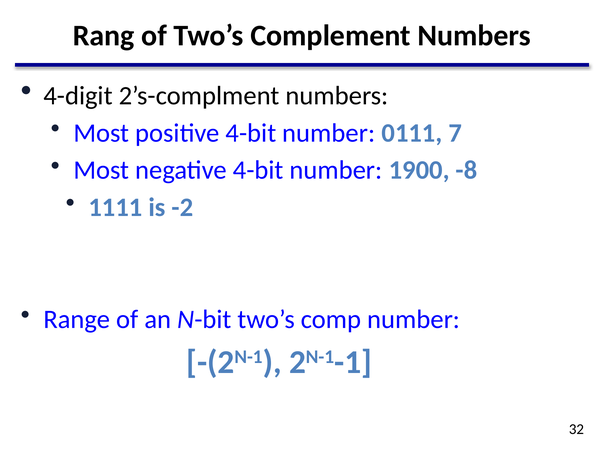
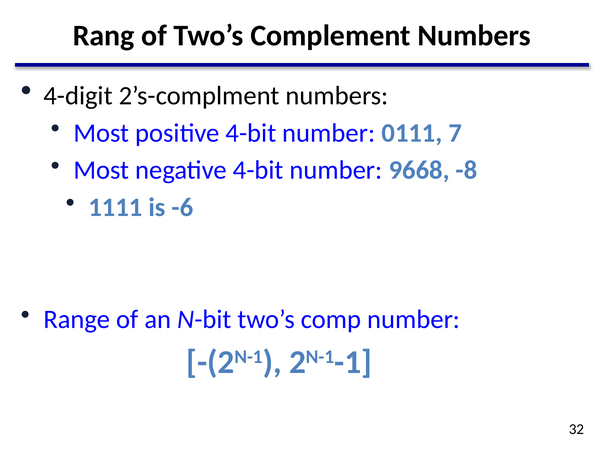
1900: 1900 -> 9668 (419, 170)
-2: -2 -> -6 (182, 208)
